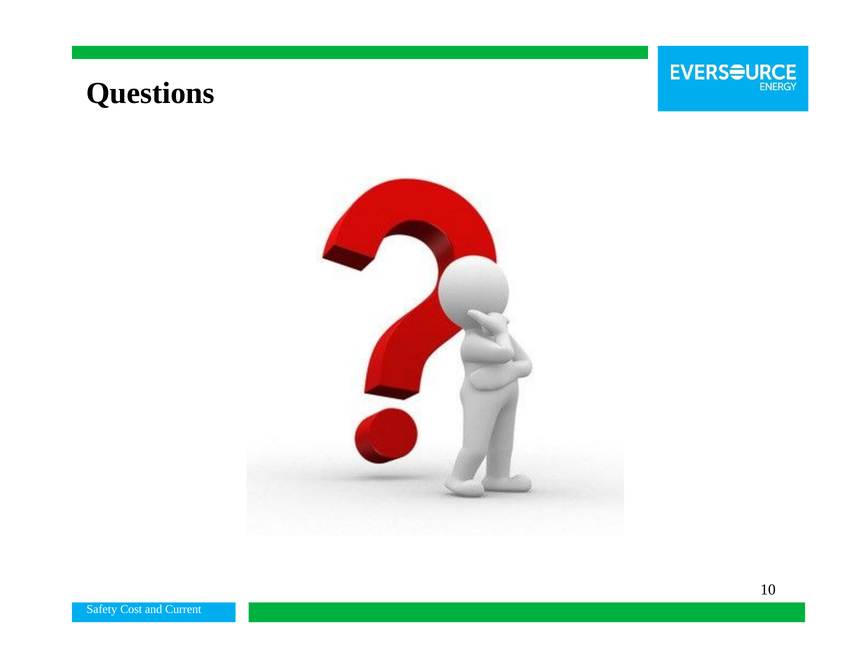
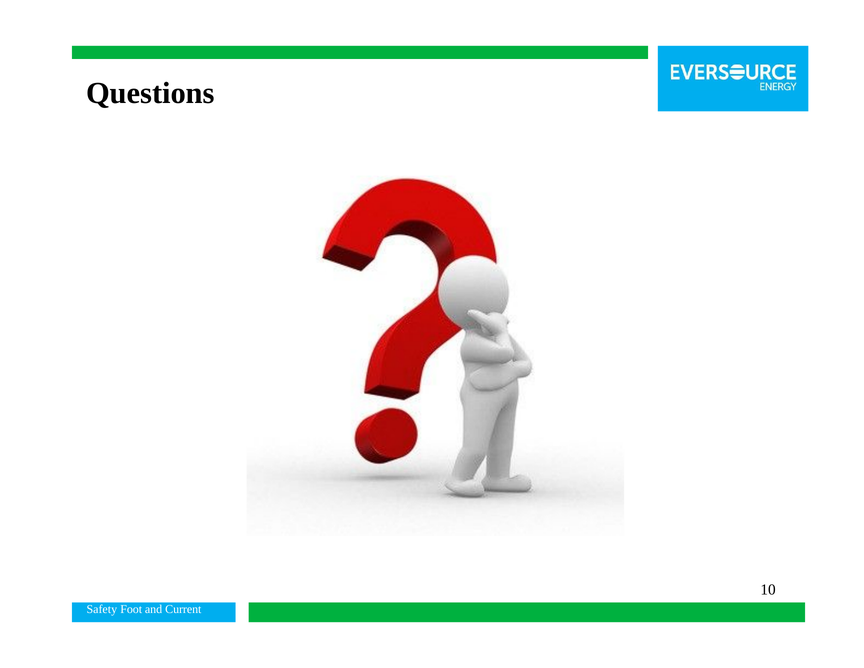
Cost: Cost -> Foot (131, 609)
